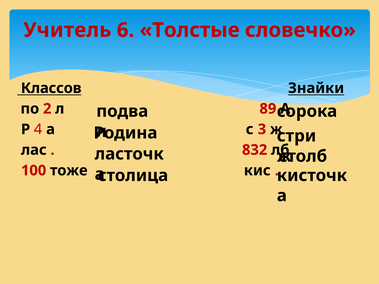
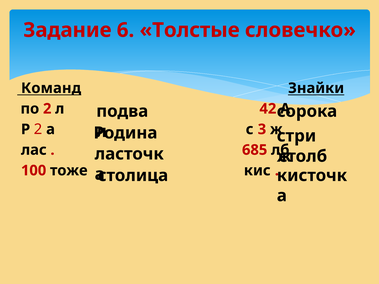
Учитель: Учитель -> Задание (67, 30)
Классов: Классов -> Команд (51, 88)
89: 89 -> 42 (268, 109)
Р 4: 4 -> 2 (38, 129)
832: 832 -> 685 (255, 150)
